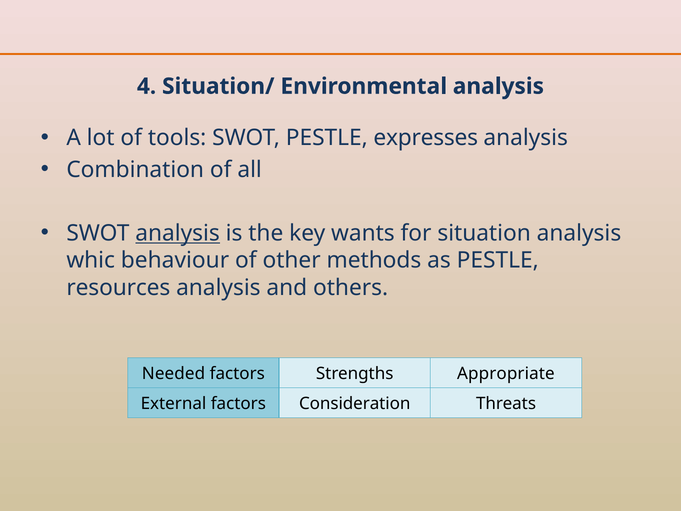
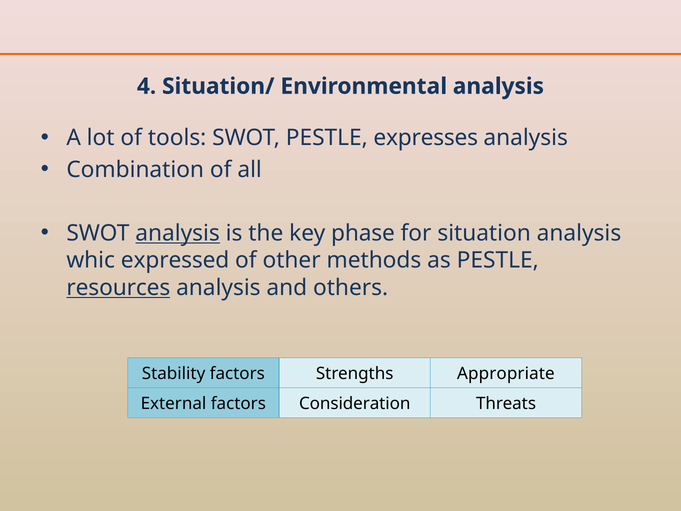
wants: wants -> phase (363, 233)
behaviour: behaviour -> expressed (175, 260)
resources underline: none -> present (118, 288)
Needed: Needed -> Stability (174, 373)
